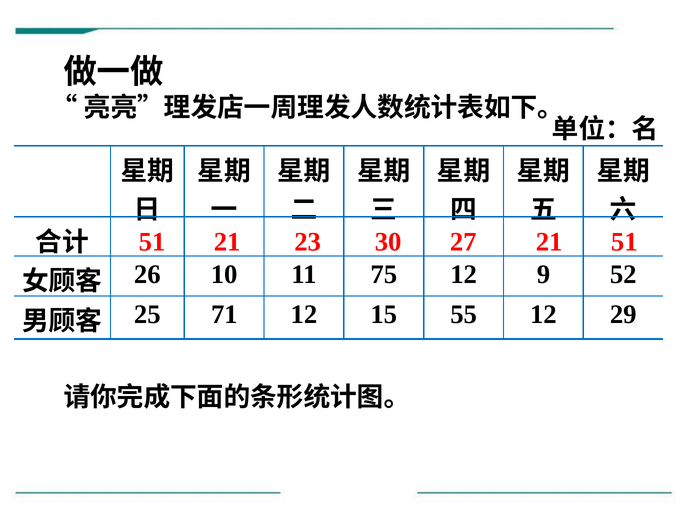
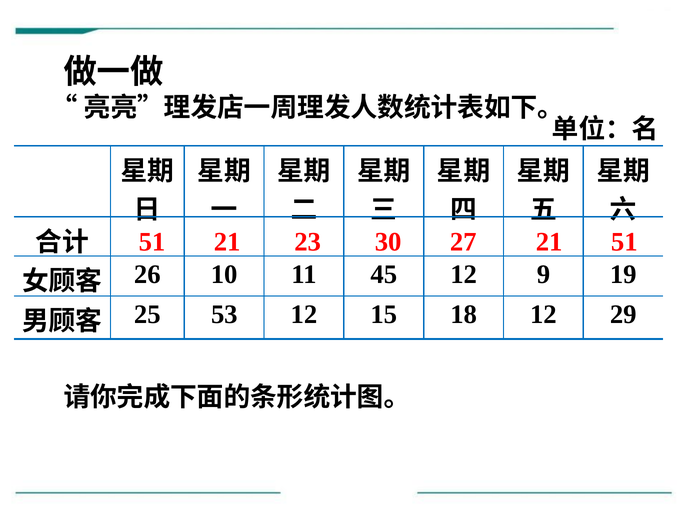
75: 75 -> 45 (384, 275)
52: 52 -> 19 (623, 275)
71: 71 -> 53 (224, 315)
55: 55 -> 18 (464, 315)
